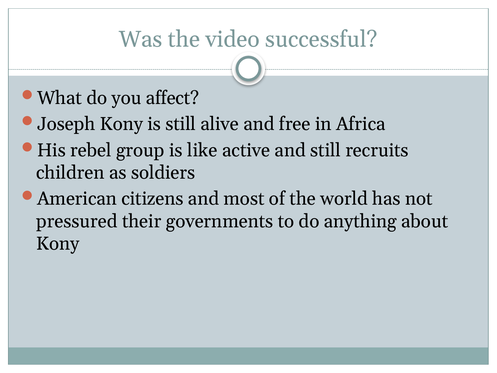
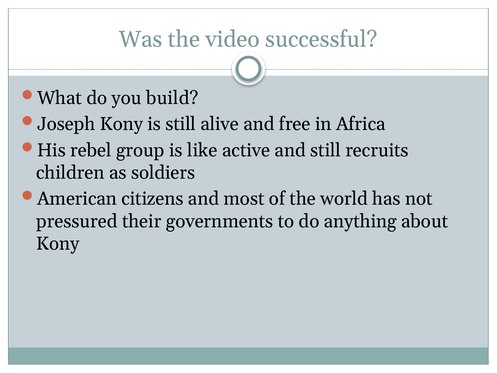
affect: affect -> build (172, 98)
